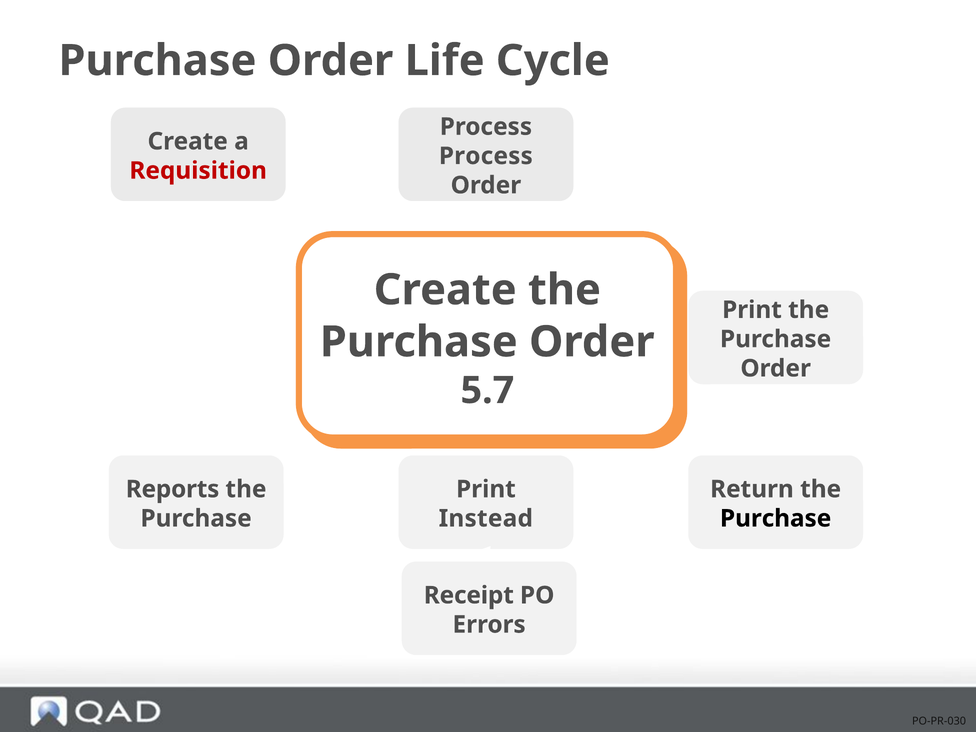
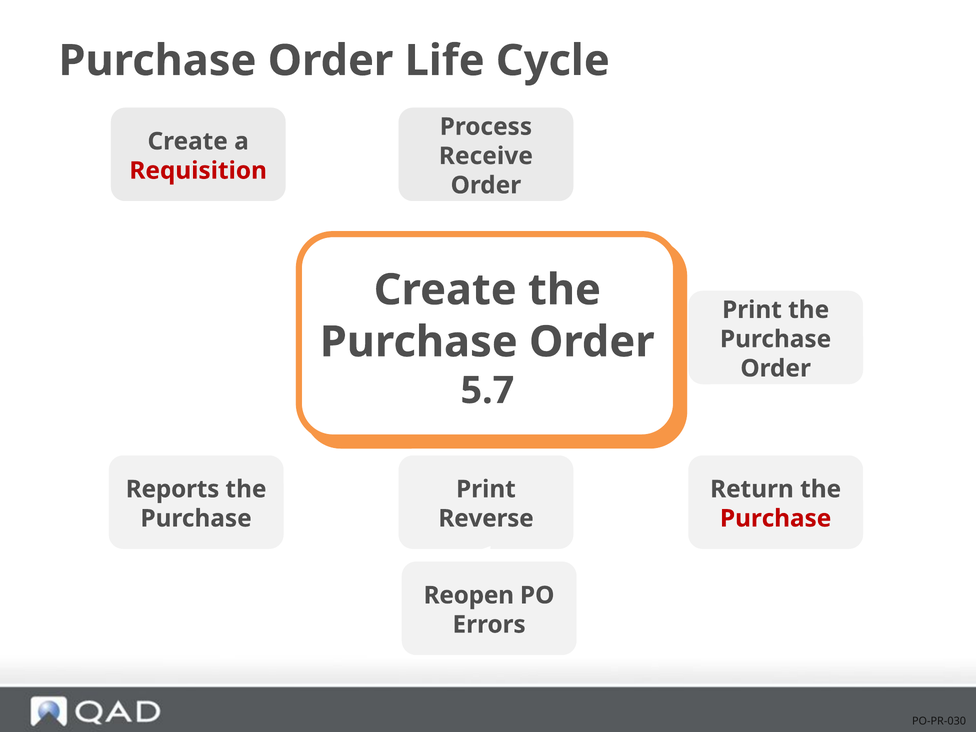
Process: Process -> Receive (486, 156)
Instead: Instead -> Reverse (486, 518)
Purchase colour: black -> red (776, 518)
Receipt: Receipt -> Reopen (469, 595)
